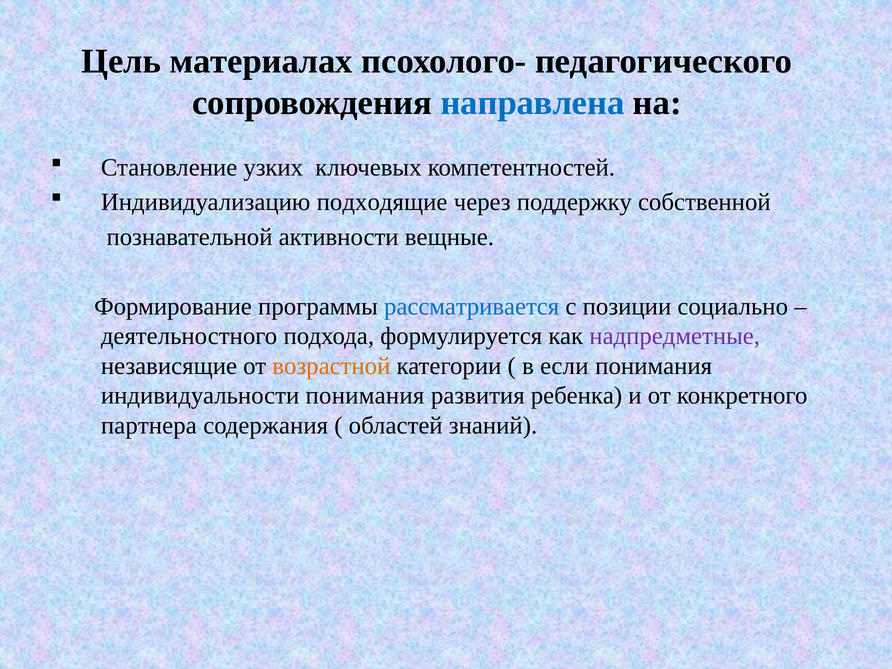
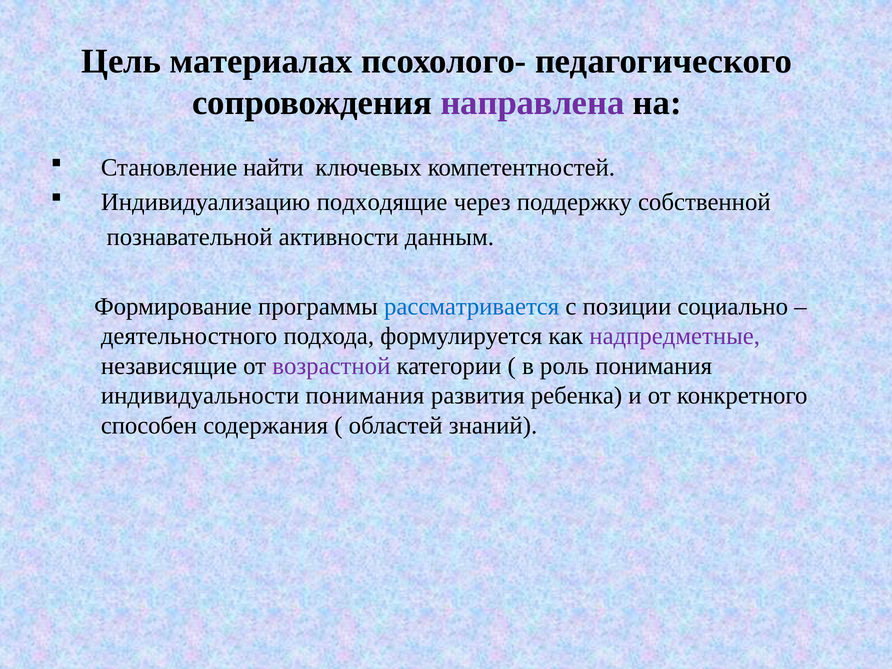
направлена colour: blue -> purple (532, 103)
узких: узких -> найти (273, 167)
вещные: вещные -> данным (449, 237)
возрастной colour: orange -> purple (331, 366)
если: если -> роль (564, 366)
партнера: партнера -> способен (149, 425)
